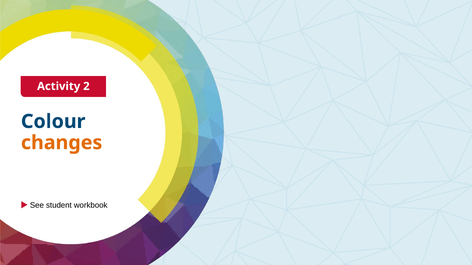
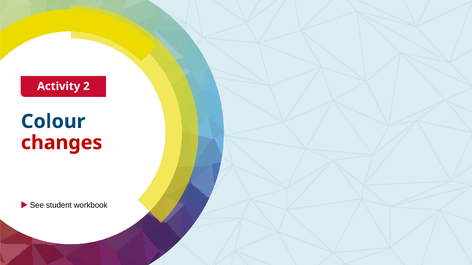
changes colour: orange -> red (62, 143)
